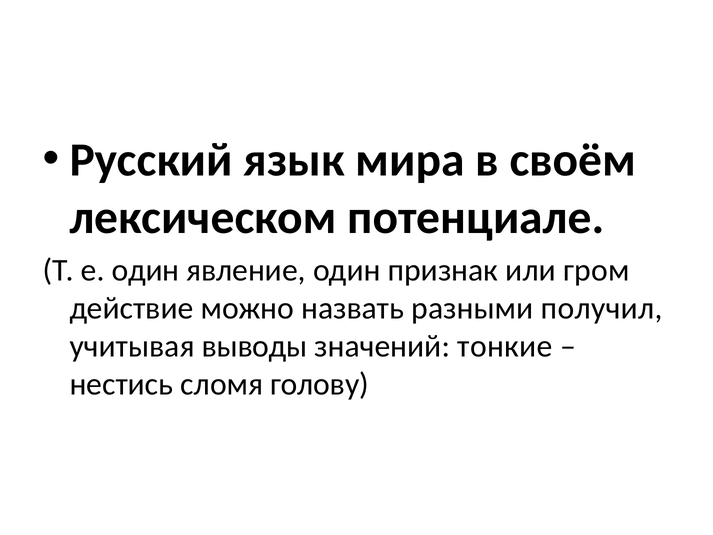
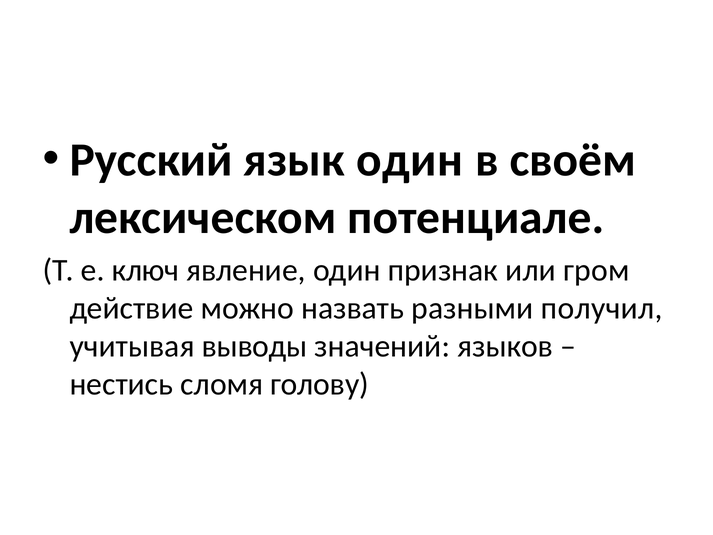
язык мира: мира -> один (410, 160)
е один: один -> ключ (146, 270)
тонкие: тонкие -> языков (505, 346)
